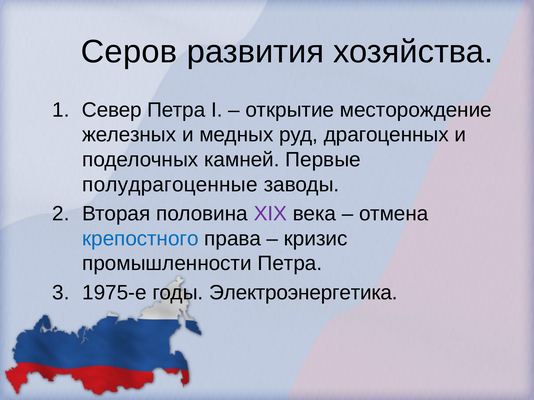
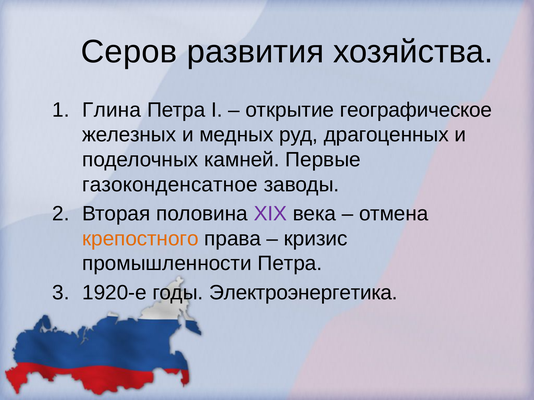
Север: Север -> Глина (112, 110)
месторождение: месторождение -> географическое (416, 110)
полудрагоценные: полудрагоценные -> газоконденсатное (170, 185)
крепостного colour: blue -> orange (140, 239)
1975-е: 1975-е -> 1920-е (114, 293)
